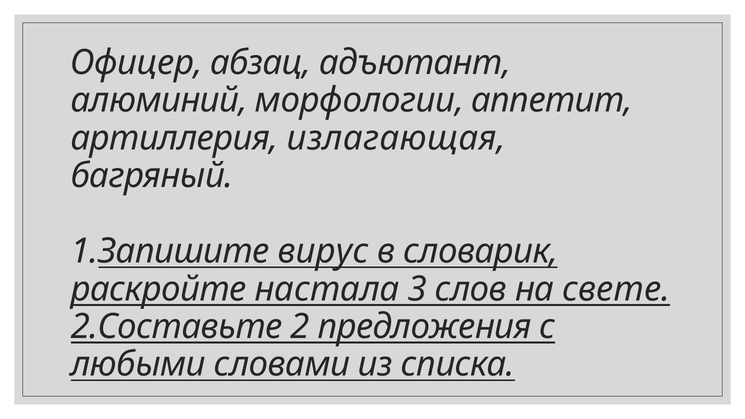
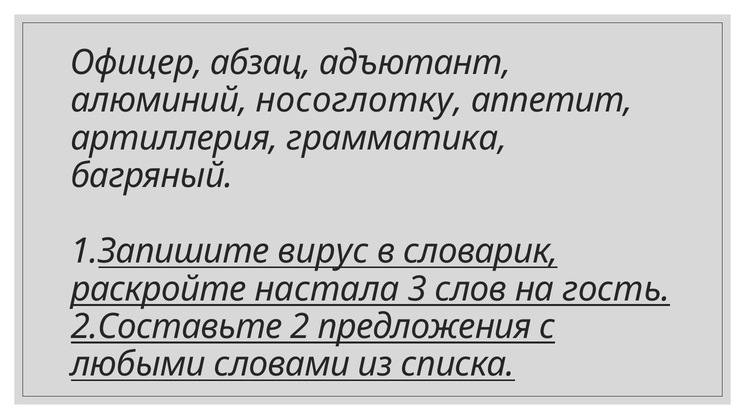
морфологии: морфологии -> носоглотку (359, 100)
излагающая: излагающая -> грамматика (397, 138)
свете: свете -> гость (616, 289)
